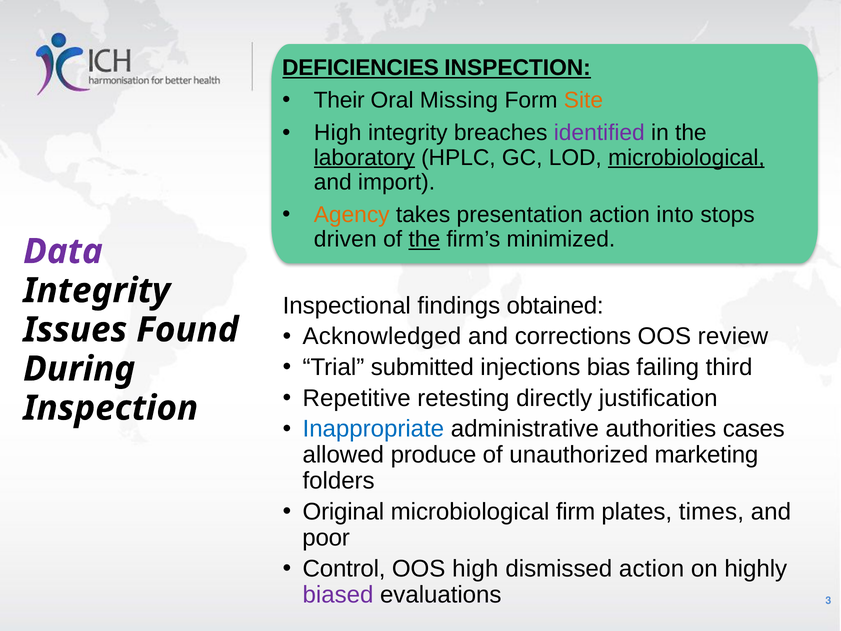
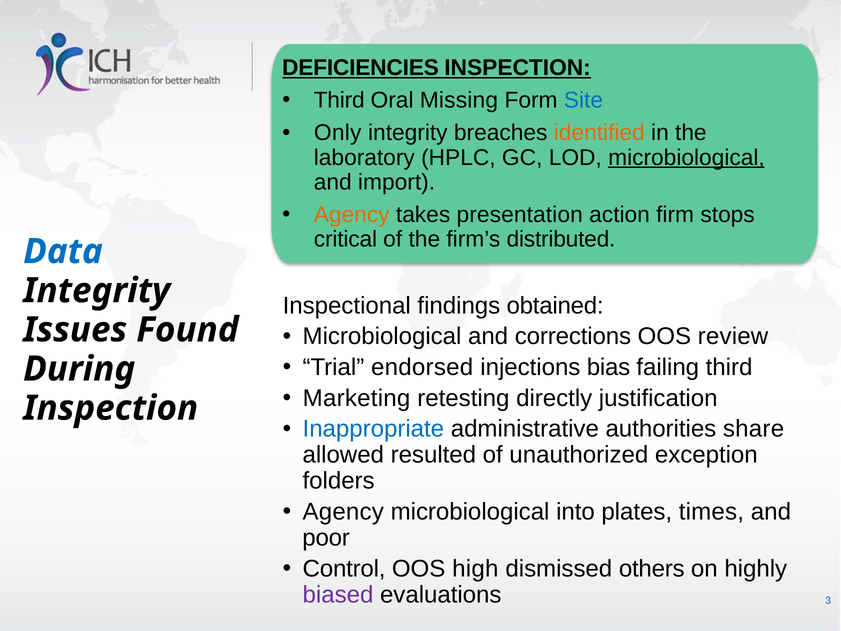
Their: Their -> Third (339, 100)
Site colour: orange -> blue (583, 100)
High: High -> Only (338, 133)
identified colour: purple -> orange (599, 133)
laboratory underline: present -> none (364, 157)
into: into -> firm (675, 215)
driven: driven -> critical (345, 239)
the underline: present -> none (424, 239)
minimized: minimized -> distributed (561, 239)
Data colour: purple -> blue (63, 251)
Acknowledged: Acknowledged -> Microbiological (382, 336)
submitted: submitted -> endorsed (422, 367)
Repetitive: Repetitive -> Marketing (357, 398)
cases: cases -> share (754, 429)
produce: produce -> resulted (433, 455)
marketing: marketing -> exception (706, 455)
Original: Original -> Agency (343, 512)
firm: firm -> into (575, 512)
dismissed action: action -> others (652, 568)
